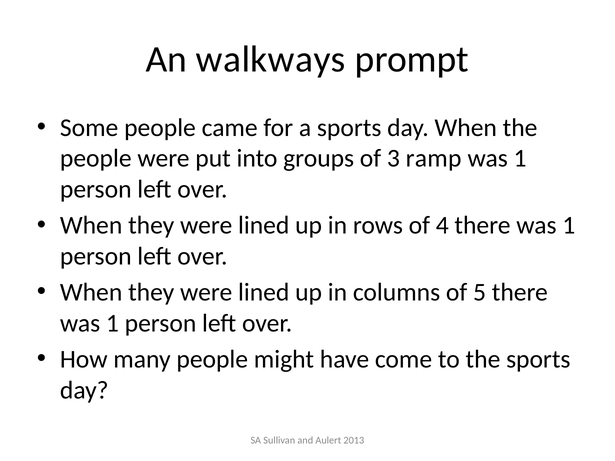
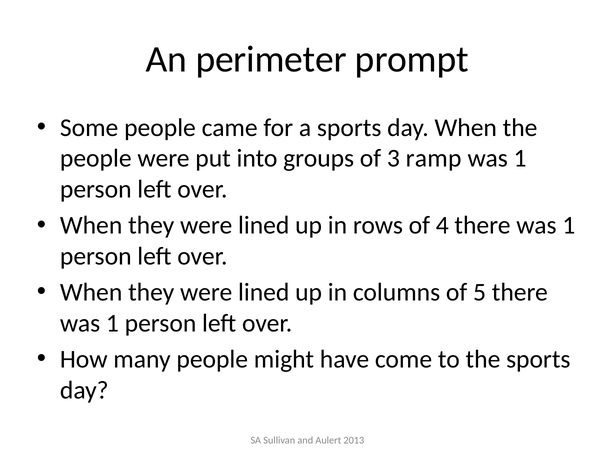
walkways: walkways -> perimeter (271, 60)
